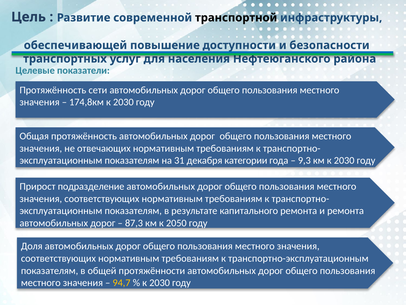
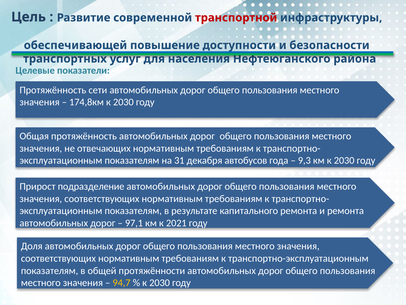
транспортной colour: black -> red (236, 18)
категории: категории -> автобусов (246, 160)
87,3: 87,3 -> 97,1 (134, 223)
2050: 2050 -> 2021 (176, 223)
